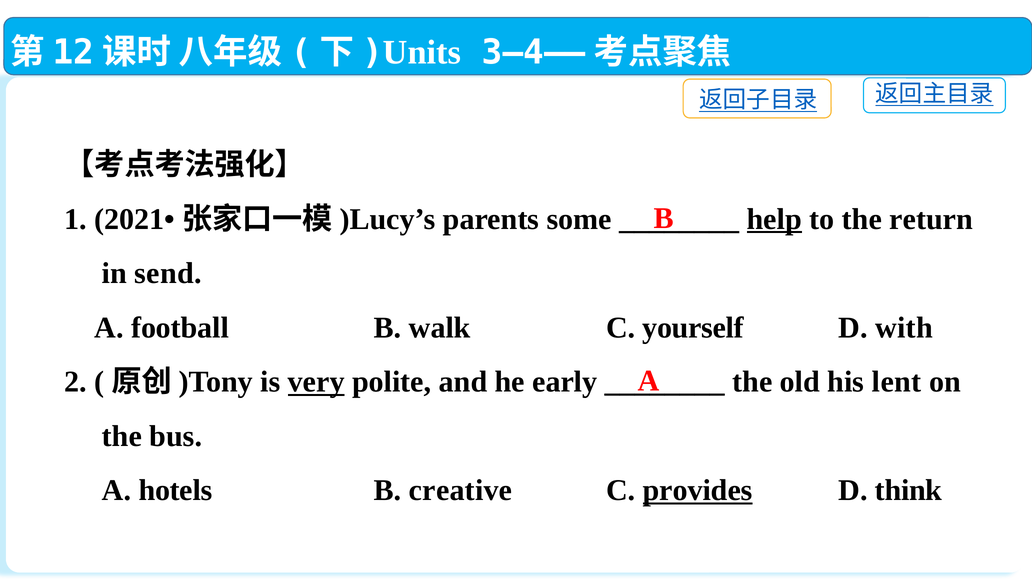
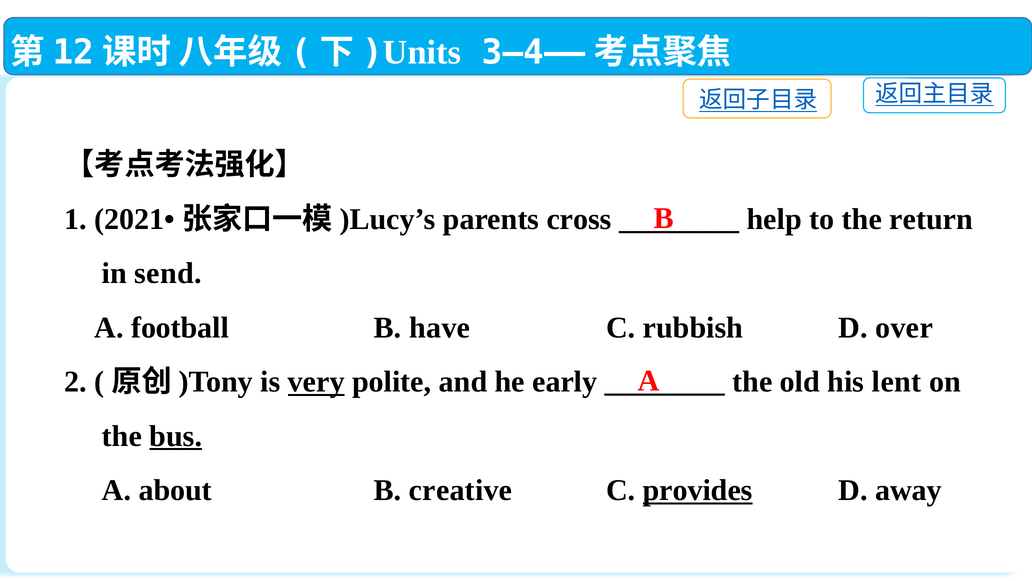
some: some -> cross (579, 219)
help underline: present -> none (774, 219)
walk: walk -> have (440, 327)
yourself: yourself -> rubbish (693, 327)
with: with -> over (904, 327)
bus underline: none -> present (176, 436)
hotels: hotels -> about (175, 490)
think: think -> away (908, 490)
